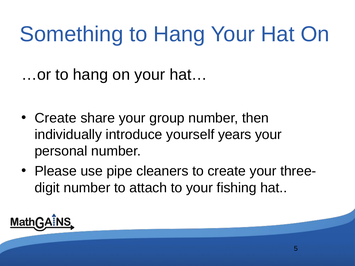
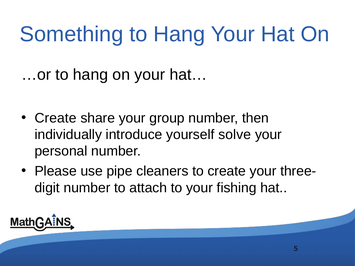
years: years -> solve (235, 135)
